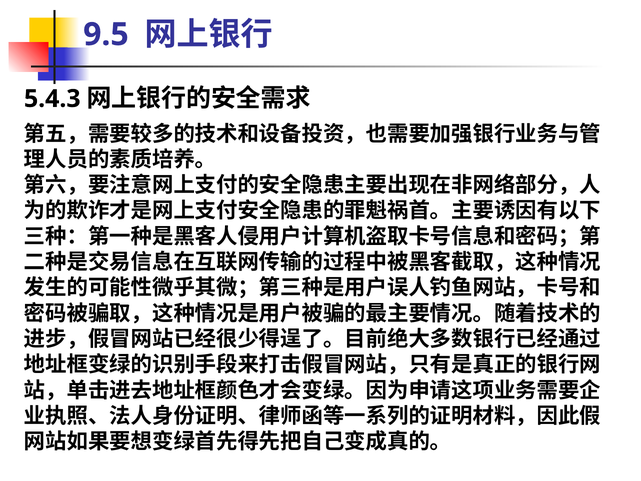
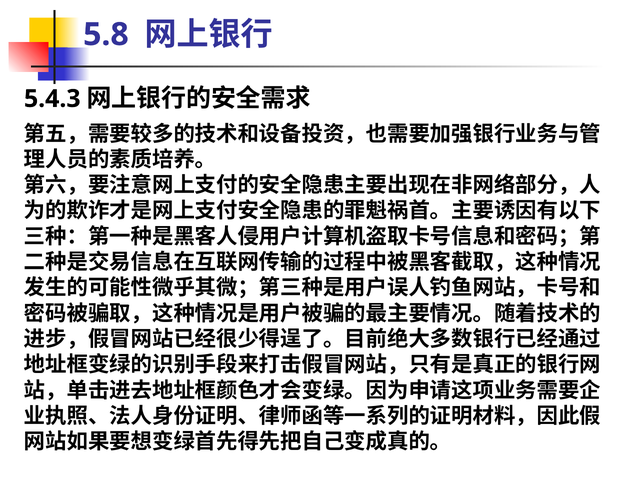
9.5: 9.5 -> 5.8 (106, 34)
